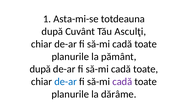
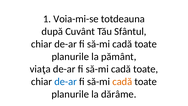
Asta-mi-se: Asta-mi-se -> Voia-mi-se (76, 19)
Asculţi: Asculţi -> Sfântul (130, 31)
după: după -> viaţa (40, 69)
cadă colour: purple -> orange (122, 81)
